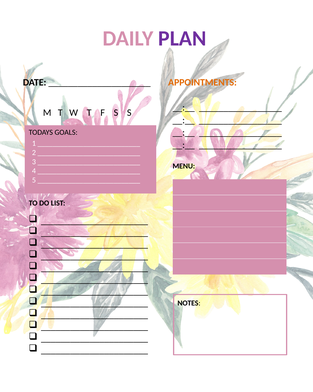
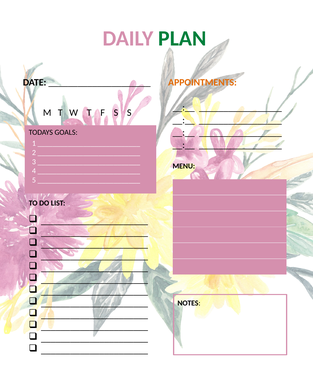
PLAN colour: purple -> green (182, 38)
